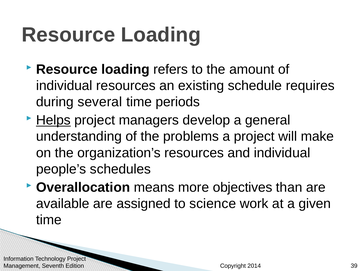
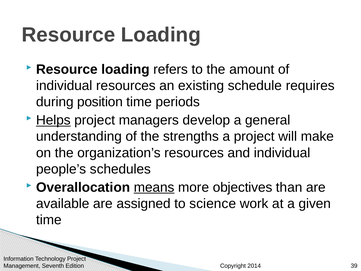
several: several -> position (100, 102)
problems: problems -> strengths (191, 136)
means underline: none -> present (154, 187)
